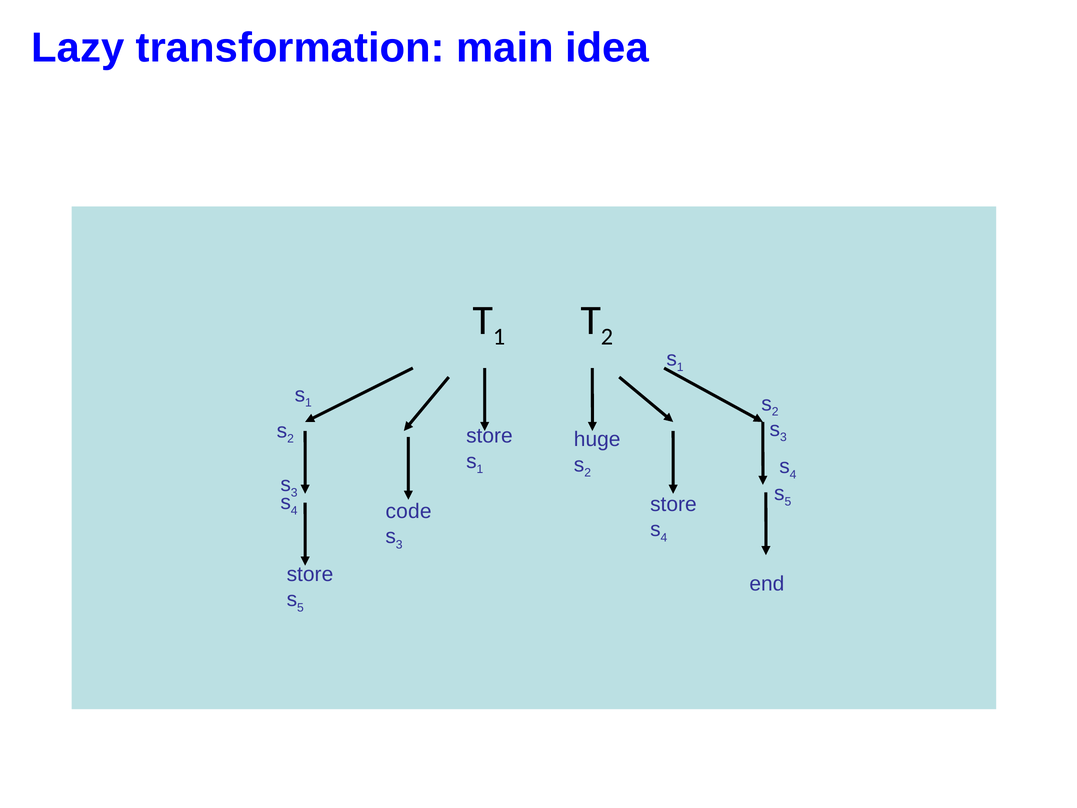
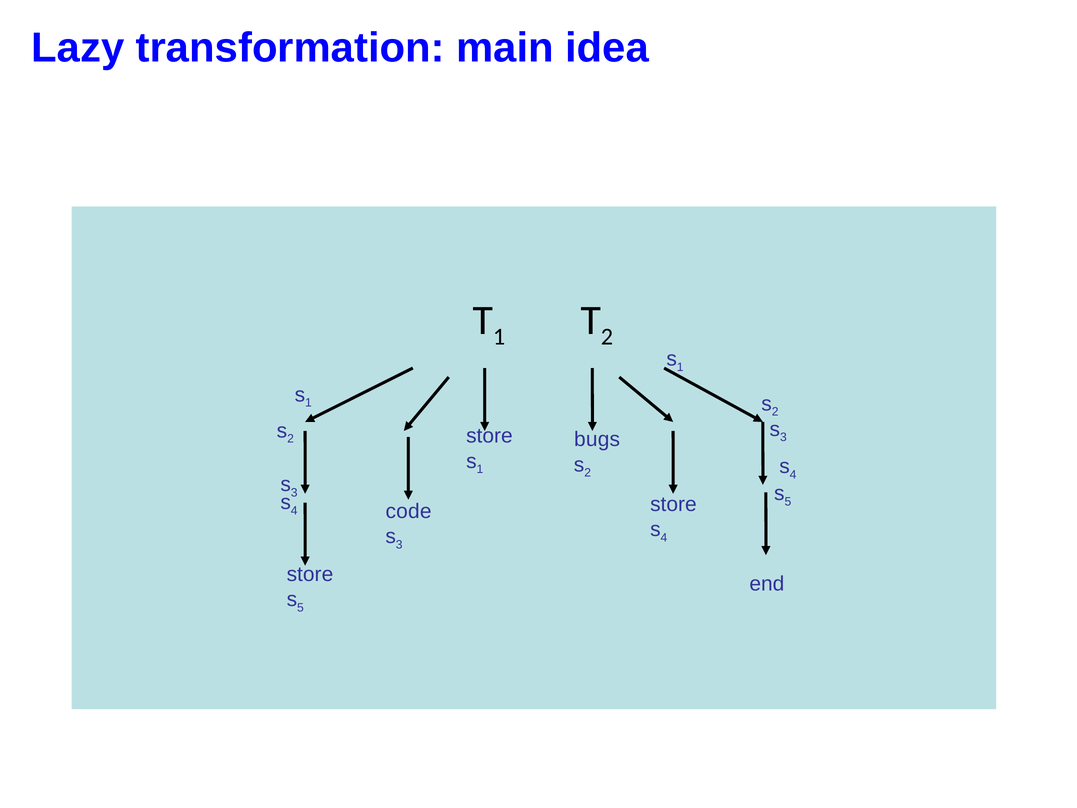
huge: huge -> bugs (597, 439)
